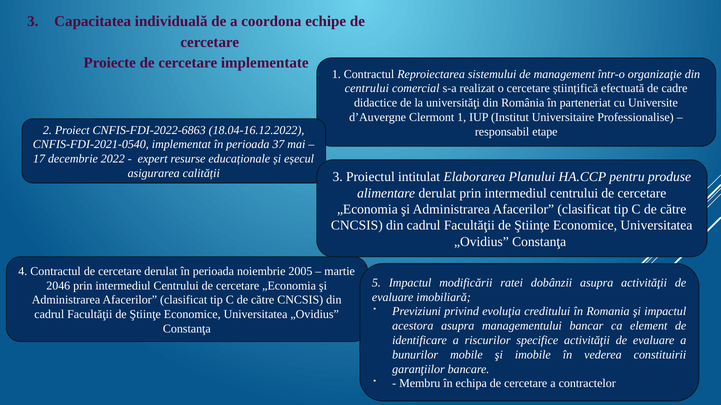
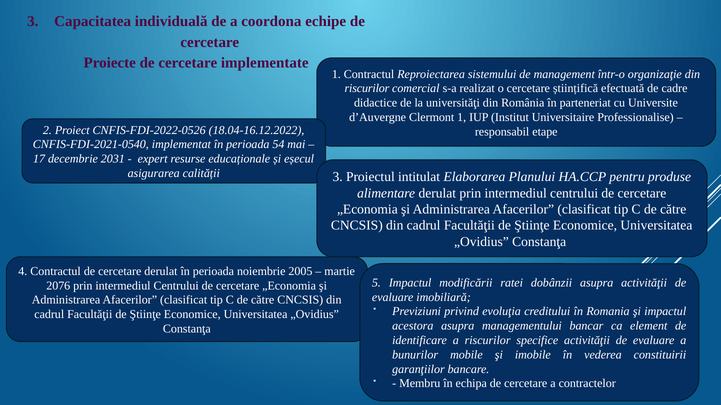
centrului: centrului -> riscurilor (367, 89)
CNFIS-FDI-2022-6863: CNFIS-FDI-2022-6863 -> CNFIS-FDI-2022-0526 (149, 130)
37: 37 -> 54 (278, 145)
2022: 2022 -> 2031 (113, 159)
2046: 2046 -> 2076 (58, 286)
